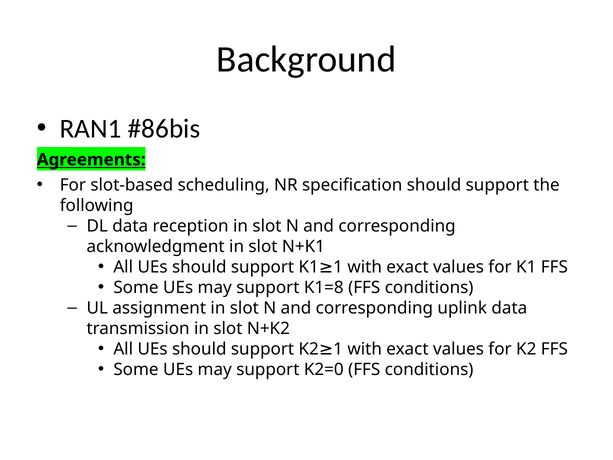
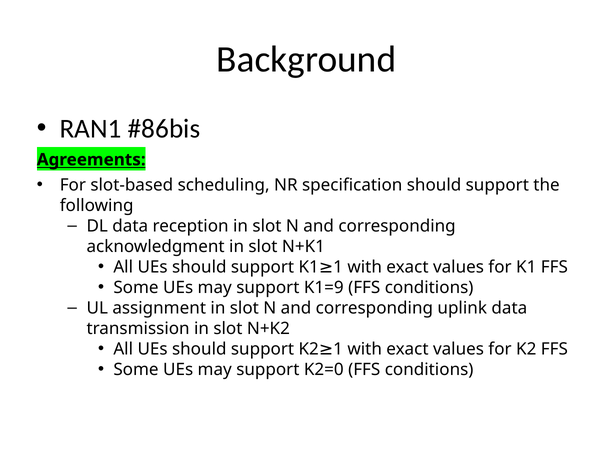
K1=8: K1=8 -> K1=9 (324, 288)
